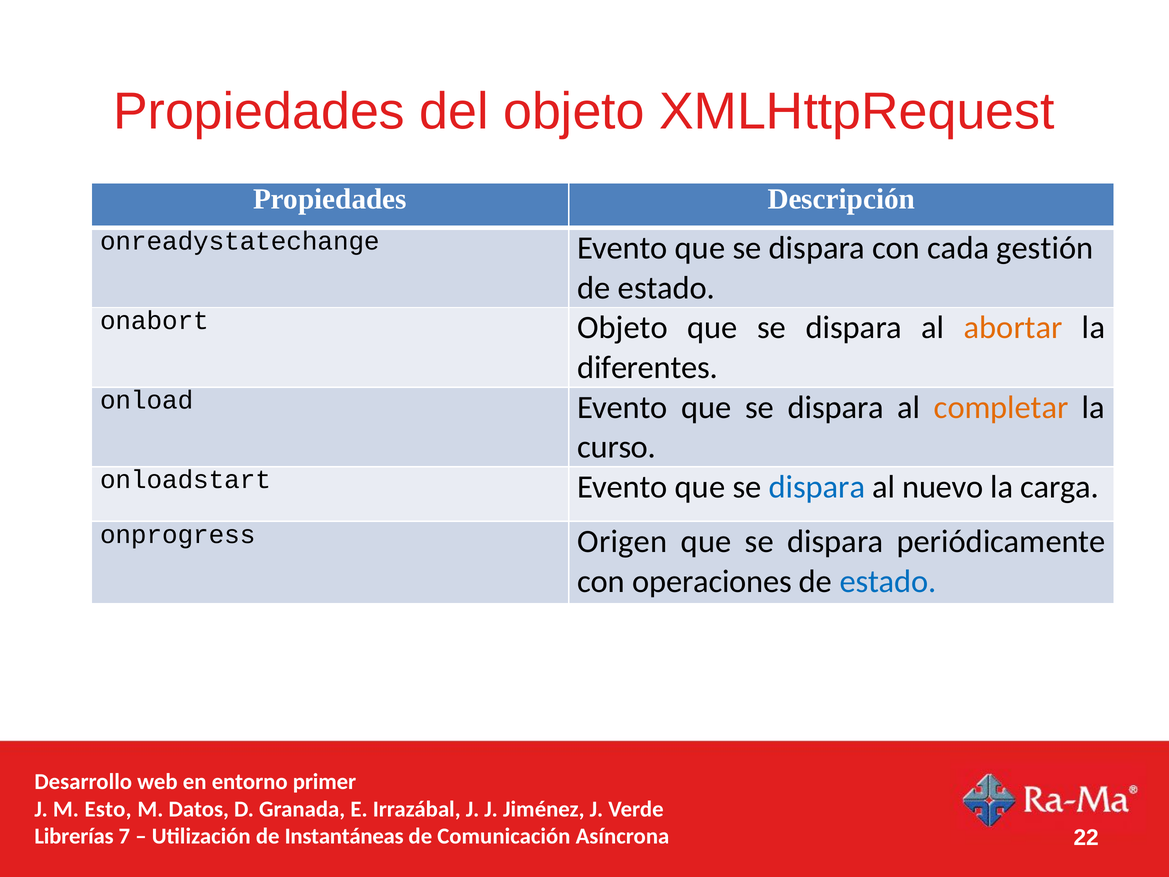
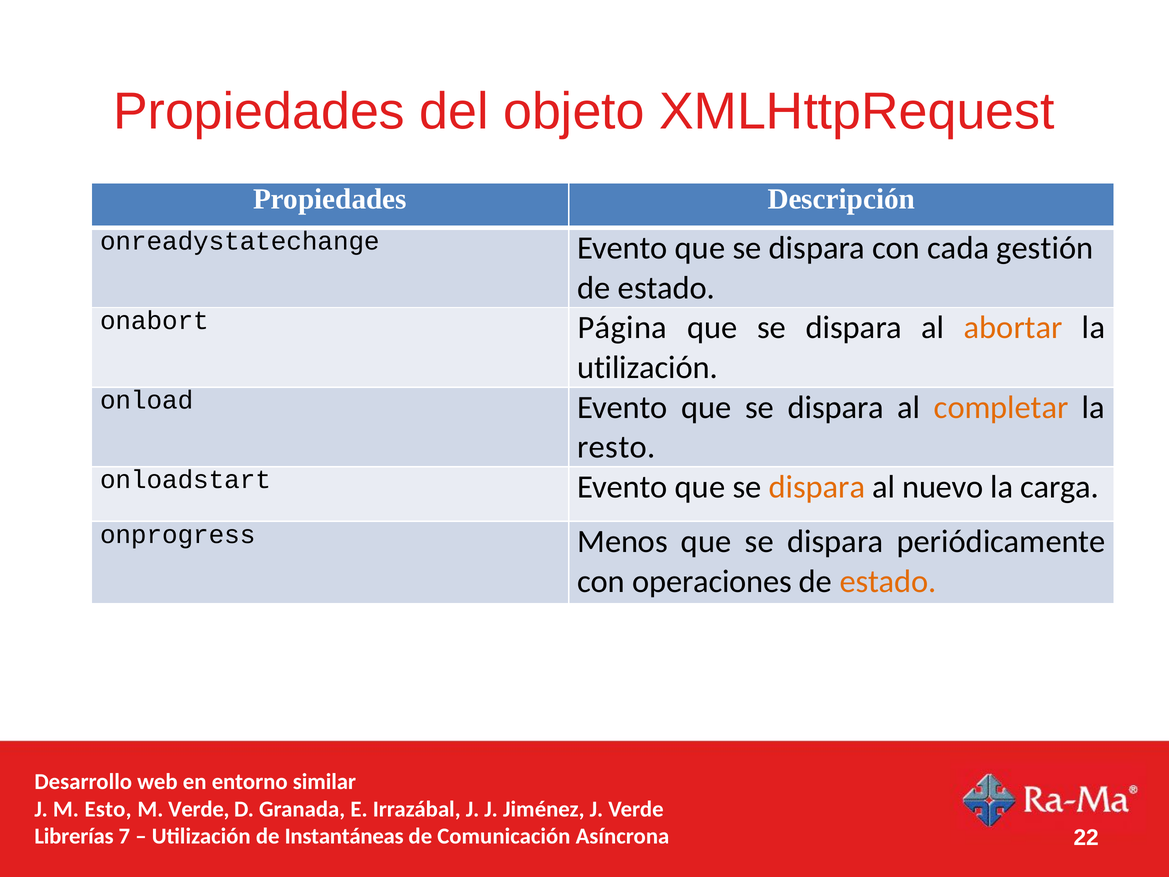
onabort Objeto: Objeto -> Página (622, 328)
diferentes: diferentes -> utilización (648, 367)
curso: curso -> resto (616, 447)
dispara colour: blue -> orange (817, 487)
Origen: Origen -> Menos (623, 542)
estado colour: blue -> orange (888, 581)
primer: primer -> similar (324, 782)
M Datos: Datos -> Verde (199, 809)
